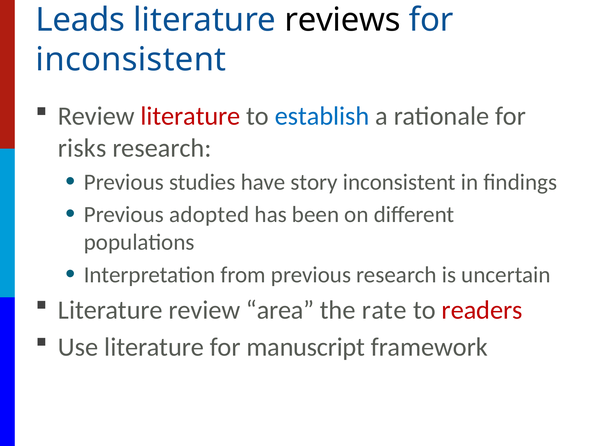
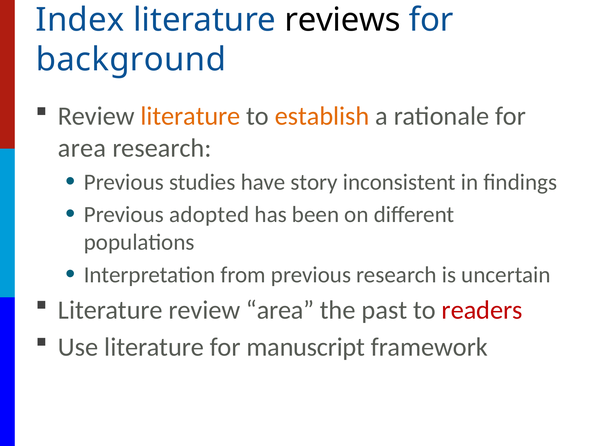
Leads: Leads -> Index (80, 20)
inconsistent: inconsistent -> background (131, 59)
literature colour: red -> orange (191, 116)
establish colour: blue -> orange (322, 116)
risks: risks -> area (82, 148)
rate: rate -> past (384, 310)
